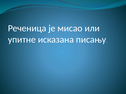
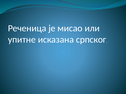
писању: писању -> српског (91, 40)
